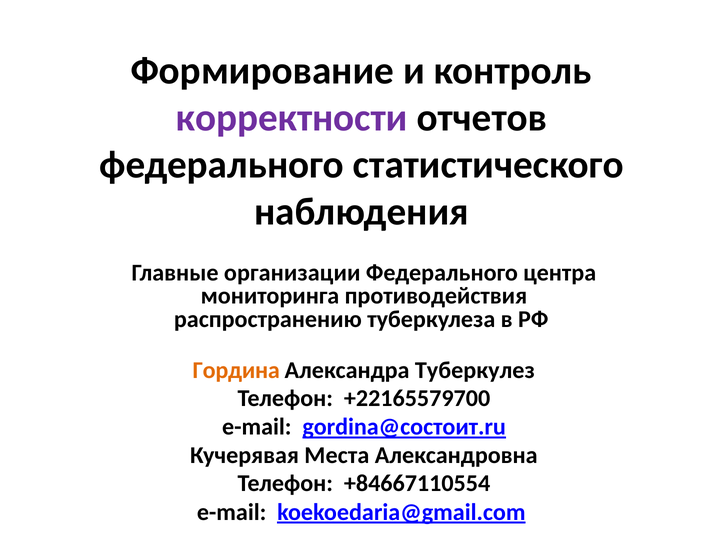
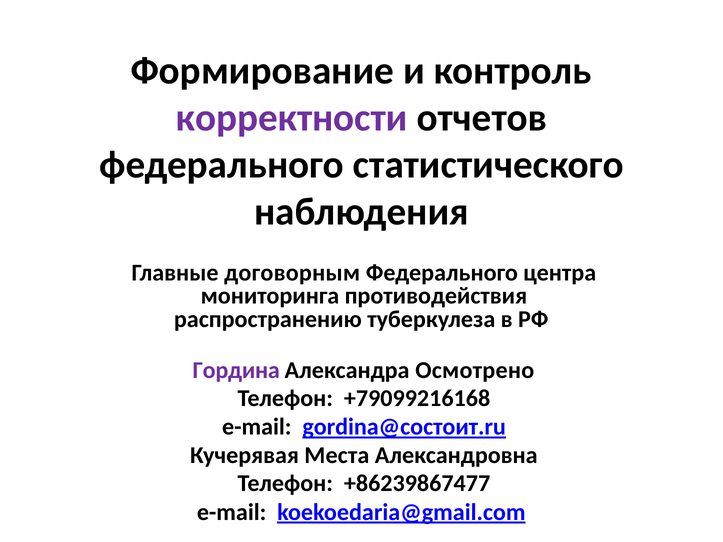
организации: организации -> договорным (292, 273)
Гордина colour: orange -> purple (236, 370)
Туберкулез: Туберкулез -> Осмотрено (475, 370)
+22165579700: +22165579700 -> +79099216168 (417, 399)
+84667110554: +84667110554 -> +86239867477 (417, 484)
